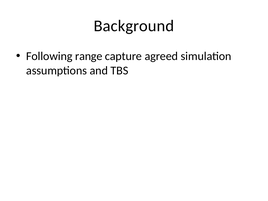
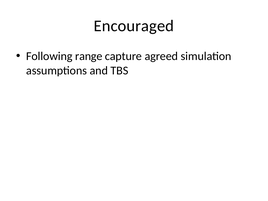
Background: Background -> Encouraged (134, 26)
